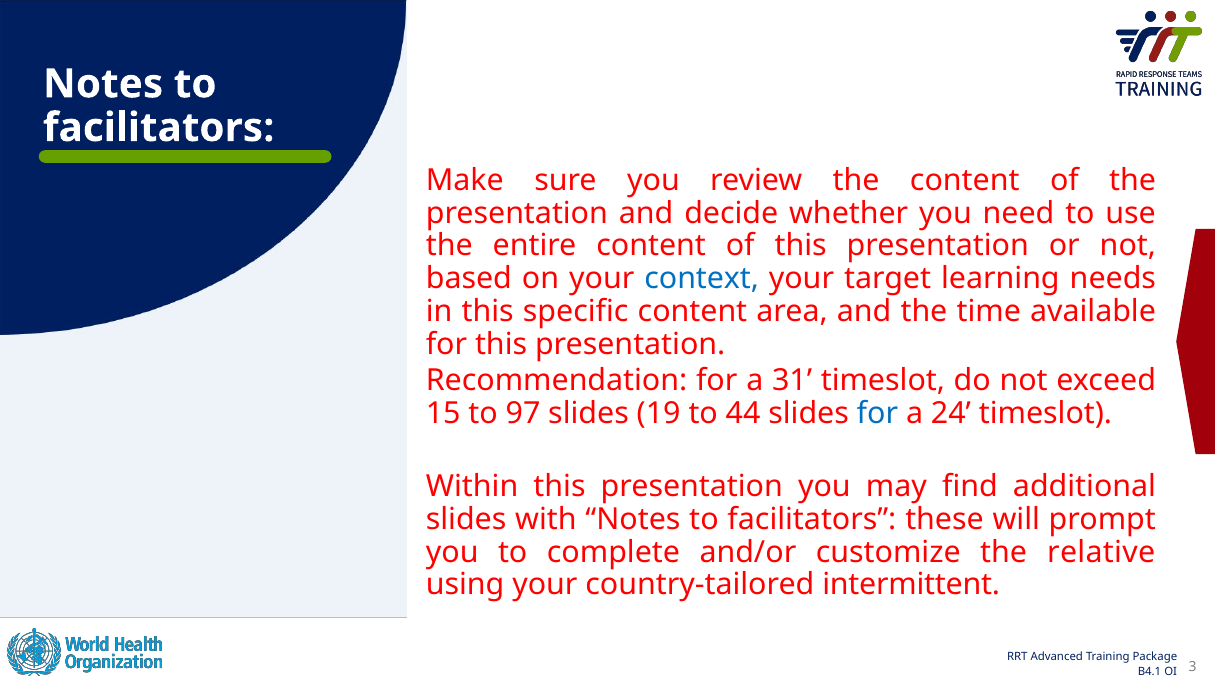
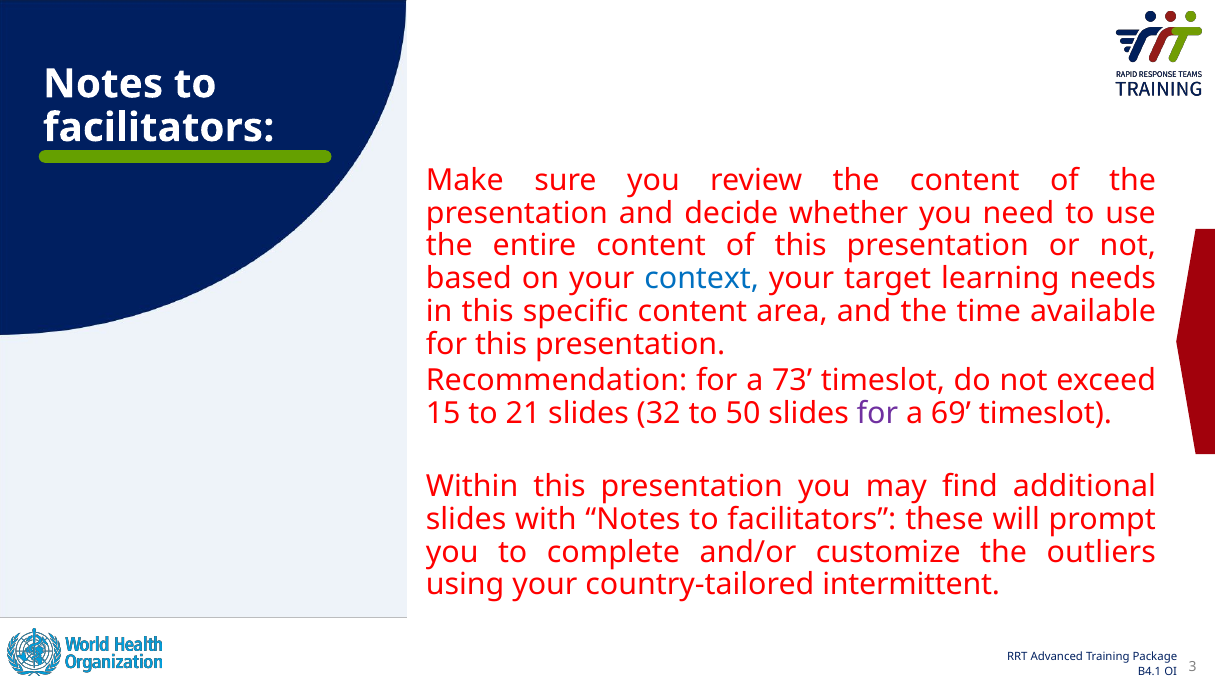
31: 31 -> 73 (792, 381)
97: 97 -> 21 (523, 414)
19: 19 -> 32 (659, 414)
44: 44 -> 50 (743, 414)
for colour: blue -> purple (877, 414)
24: 24 -> 69 (951, 414)
relative: relative -> outliers (1101, 552)
